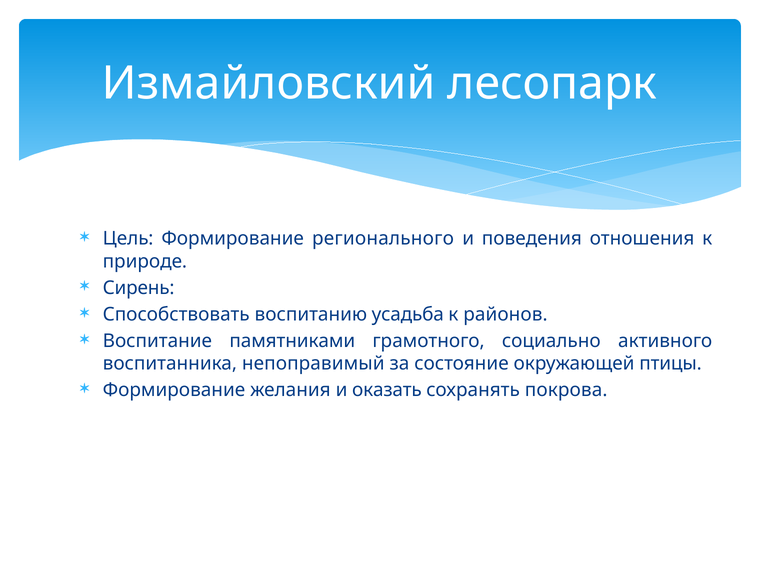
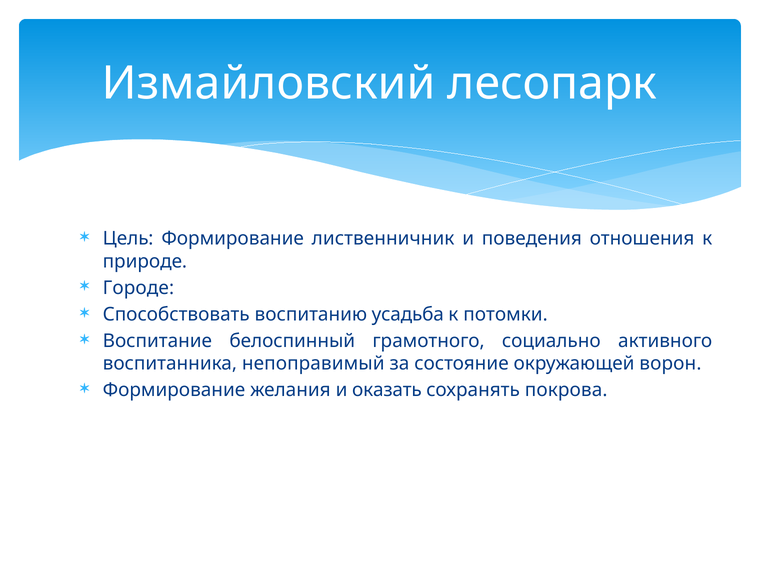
регионального: регионального -> лиственничник (383, 239)
Сирень: Сирень -> Городе (138, 288)
районов: районов -> потомки (506, 314)
памятниками: памятниками -> белоспинный (292, 341)
птицы: птицы -> ворон (670, 364)
